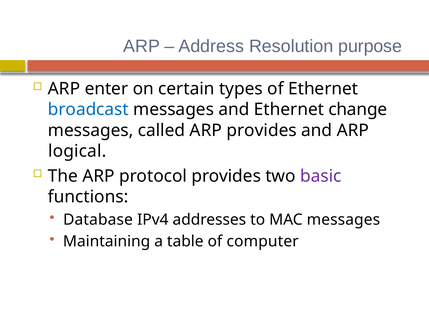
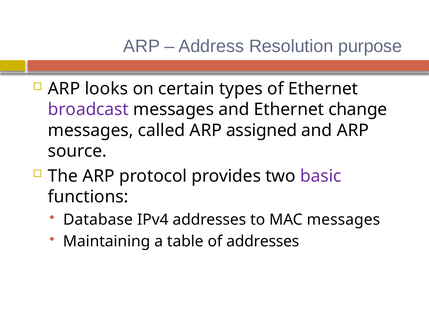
enter: enter -> looks (106, 89)
broadcast colour: blue -> purple (88, 110)
ARP provides: provides -> assigned (262, 130)
logical: logical -> source (77, 151)
of computer: computer -> addresses (263, 241)
